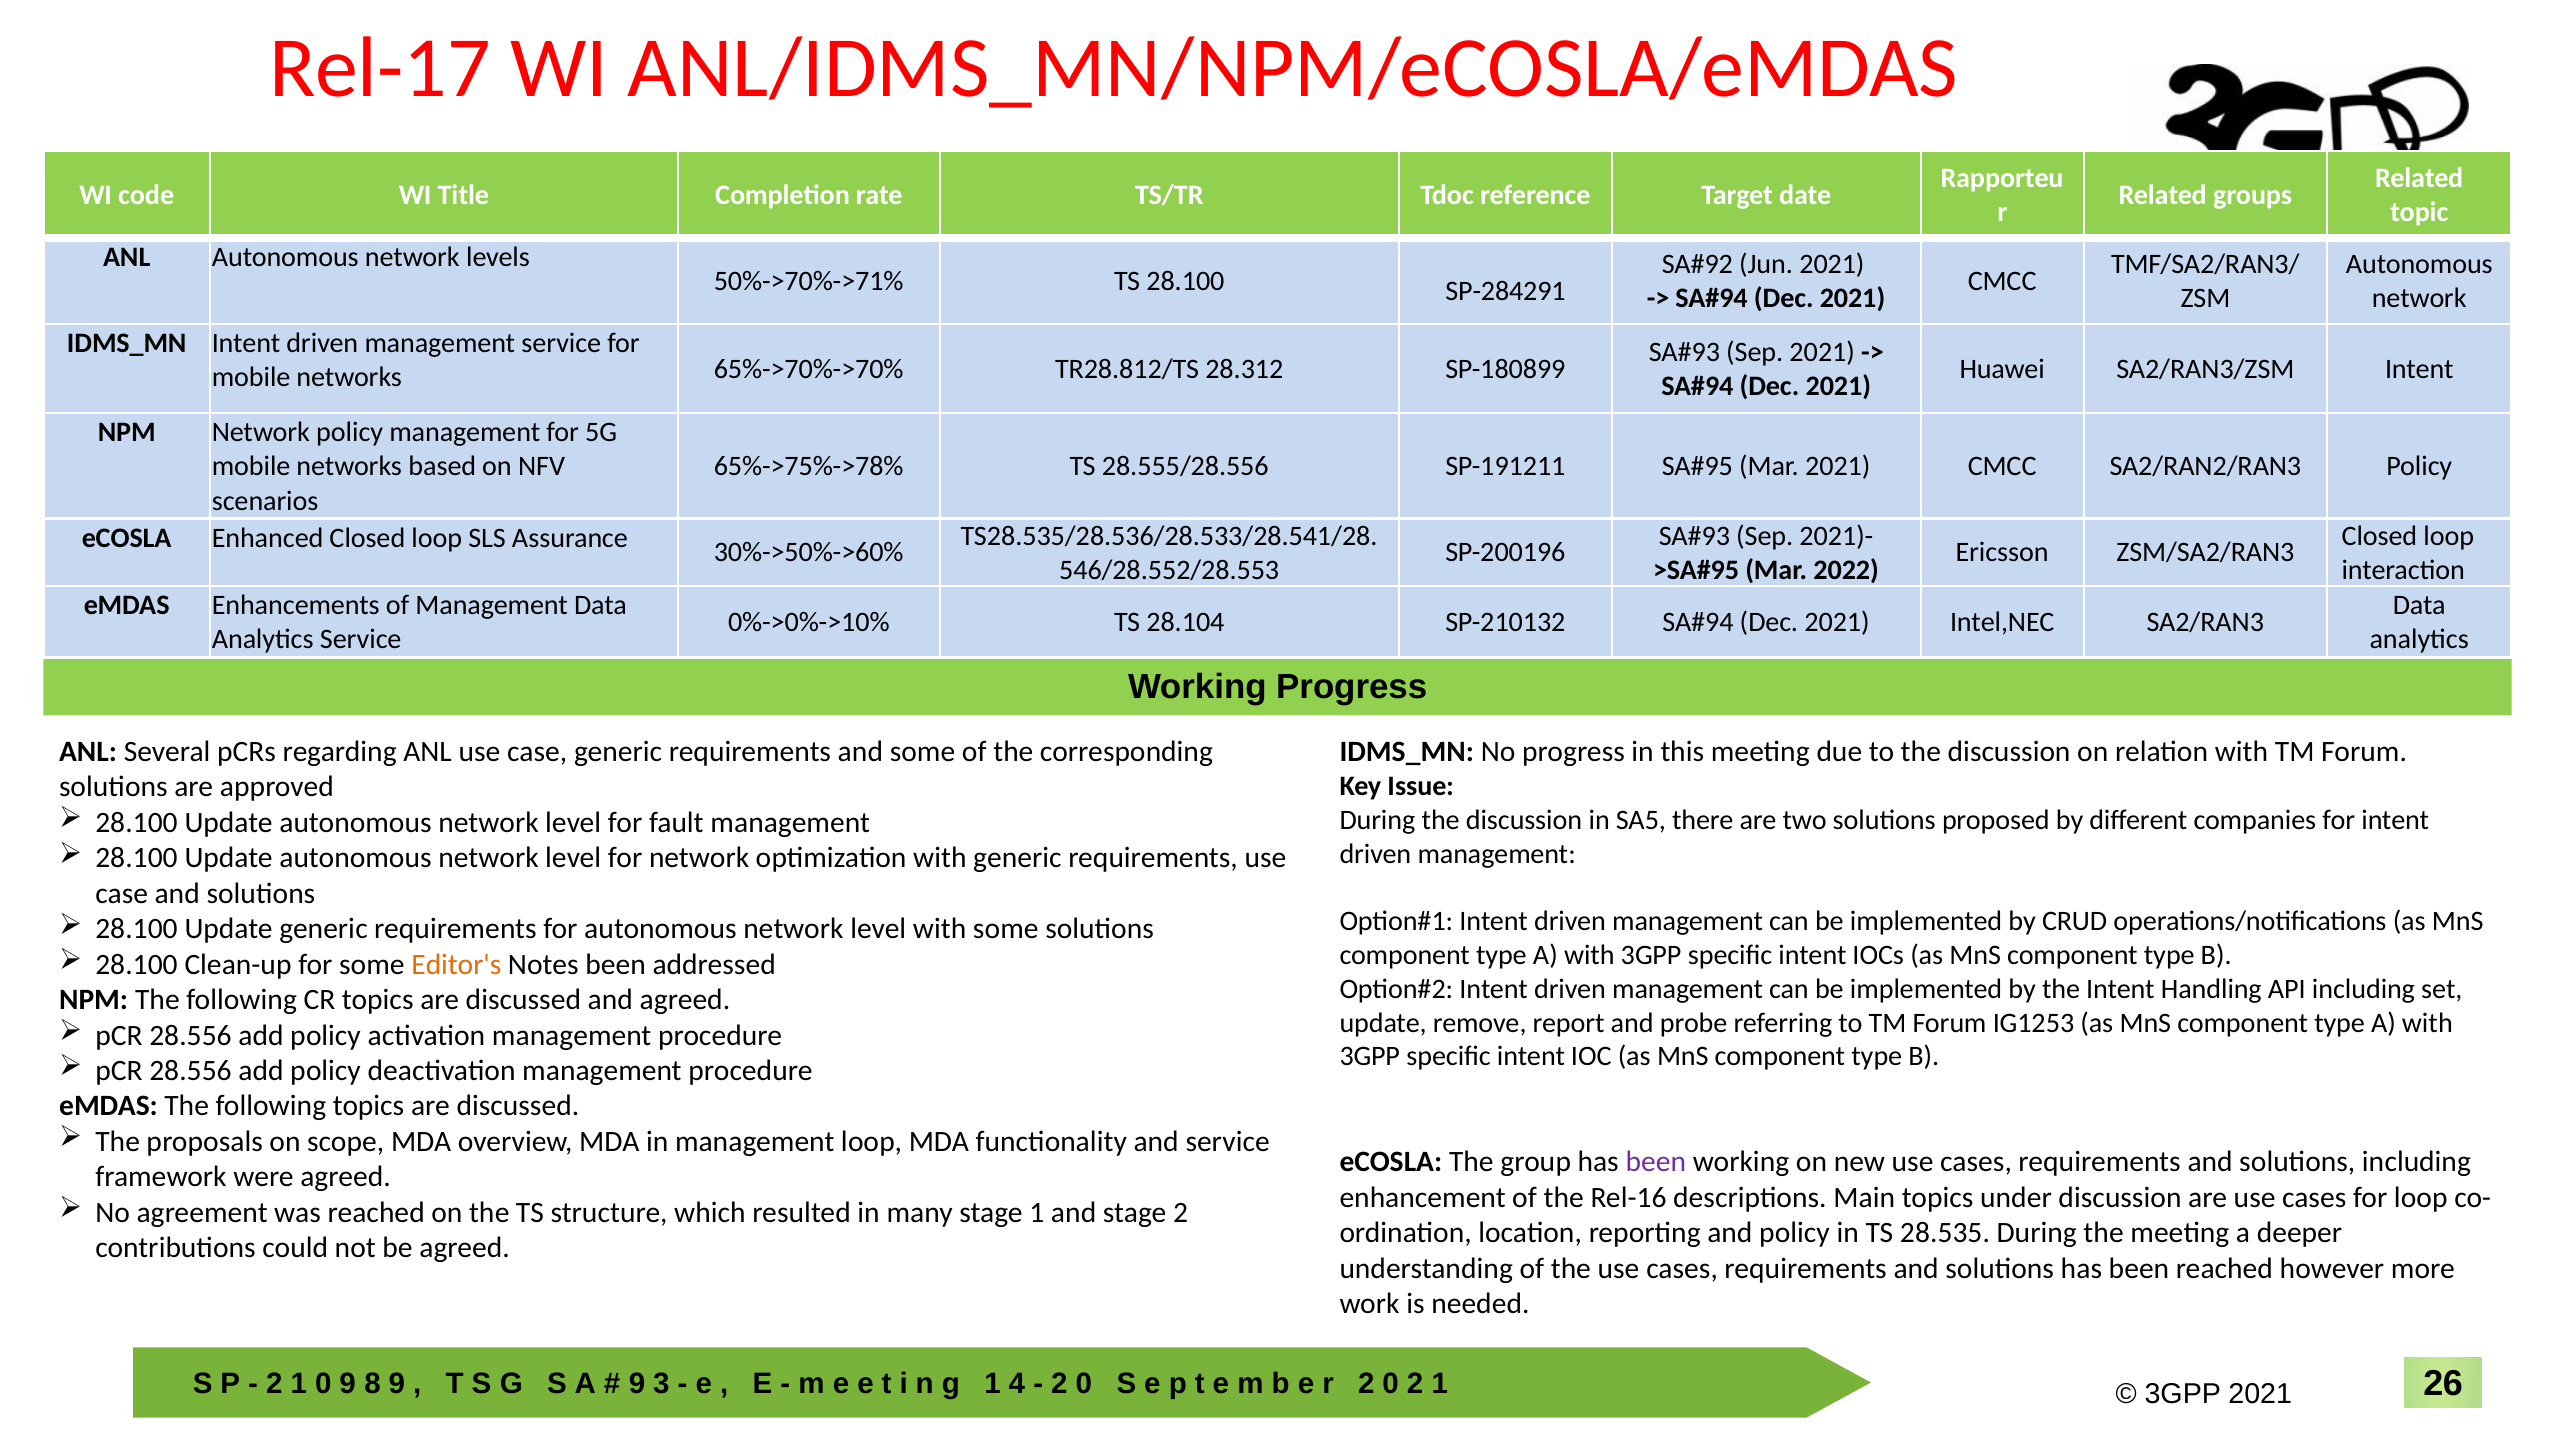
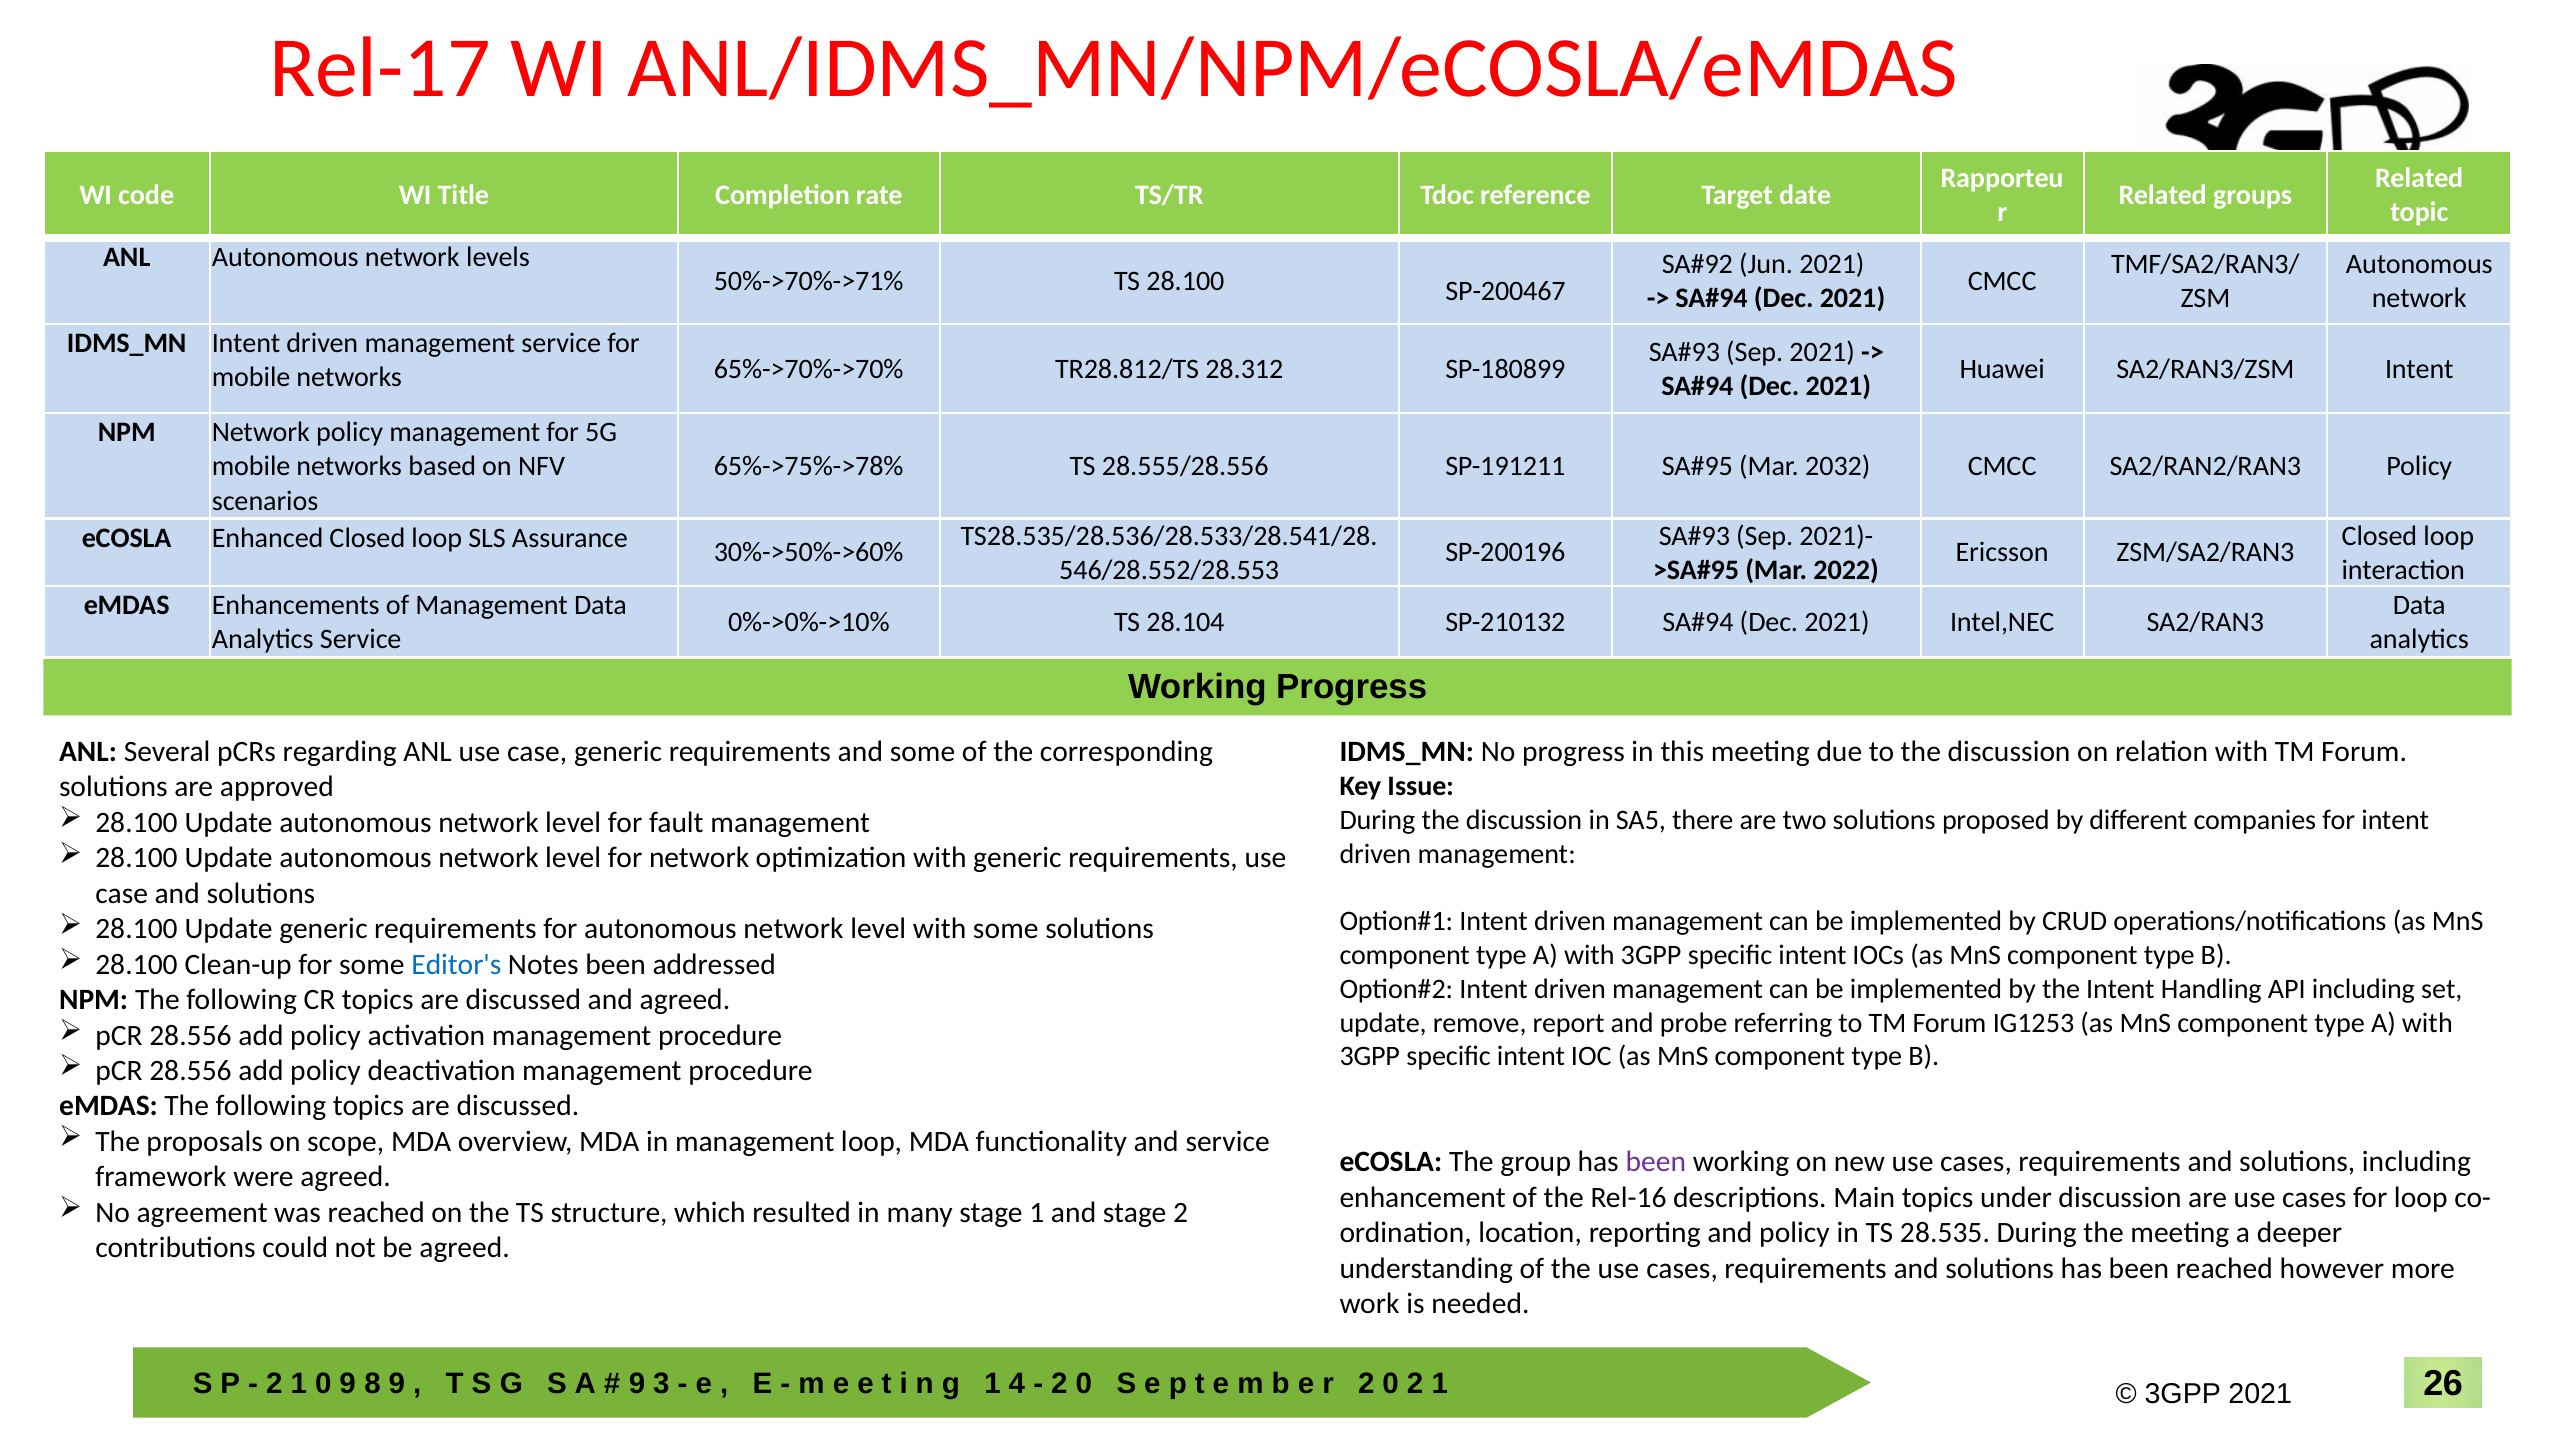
SP-284291: SP-284291 -> SP-200467 (1506, 292)
Mar 2021: 2021 -> 2032 (1838, 466)
Editor's colour: orange -> blue (456, 964)
